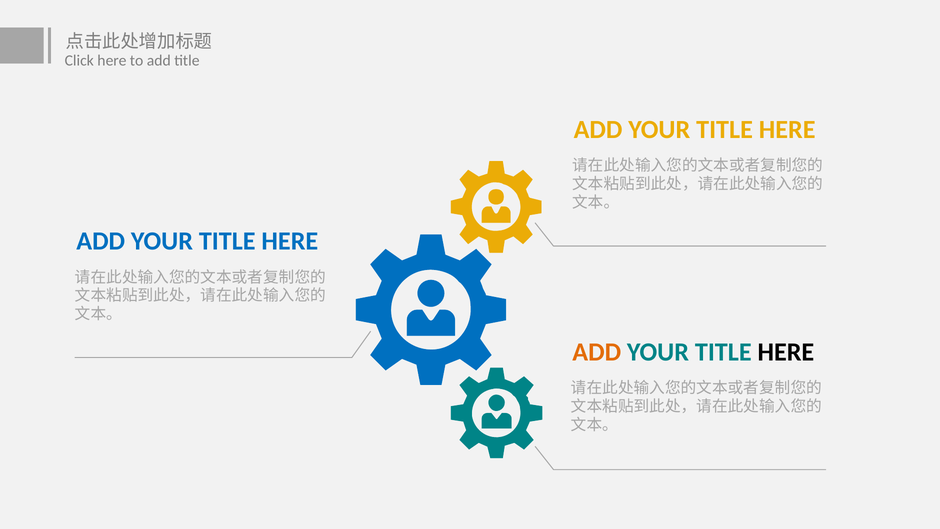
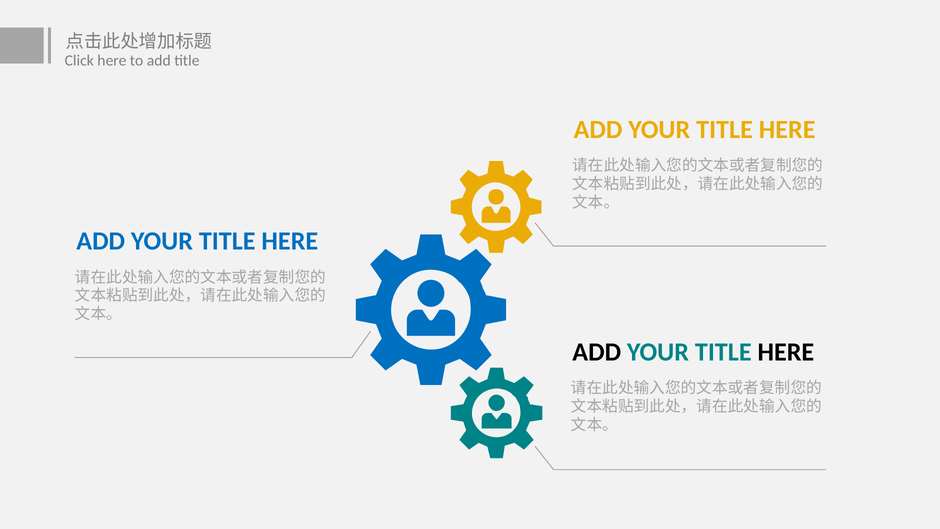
ADD colour: orange -> black (597, 352)
